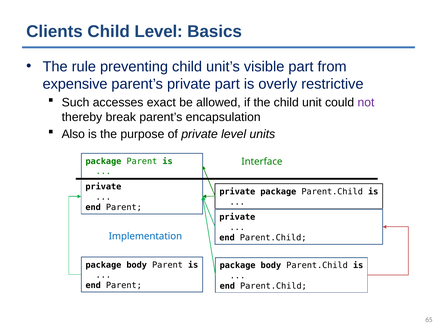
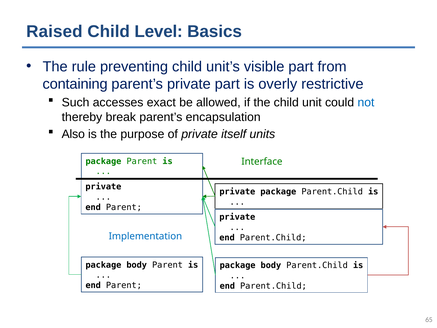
Clients: Clients -> Raised (54, 31)
expensive: expensive -> containing (75, 84)
not colour: purple -> blue (366, 102)
private level: level -> itself (234, 134)
